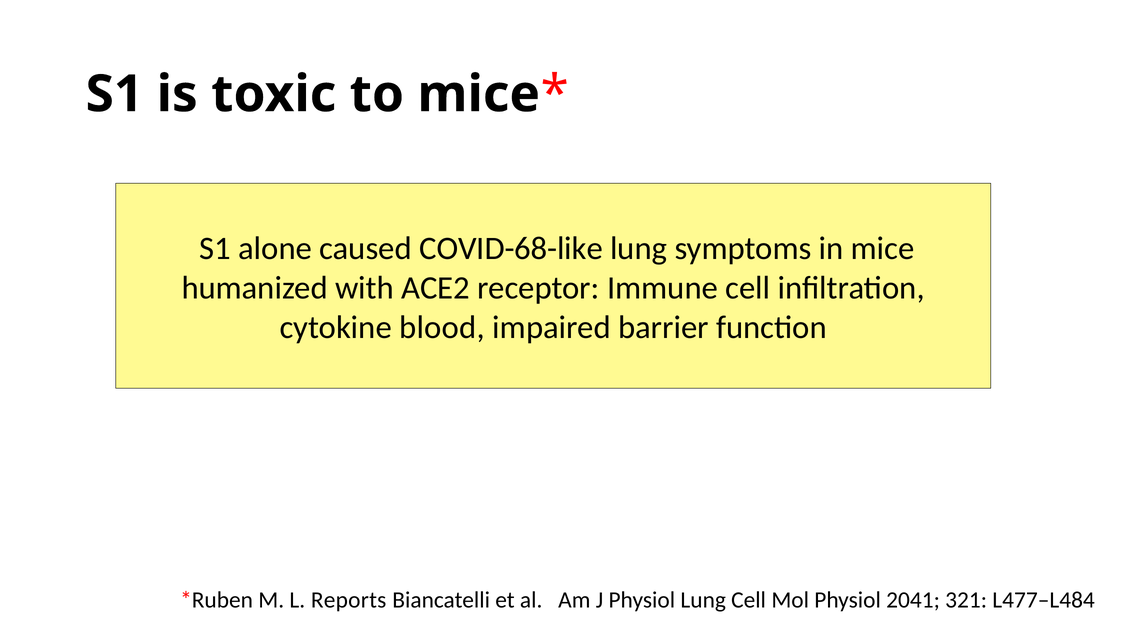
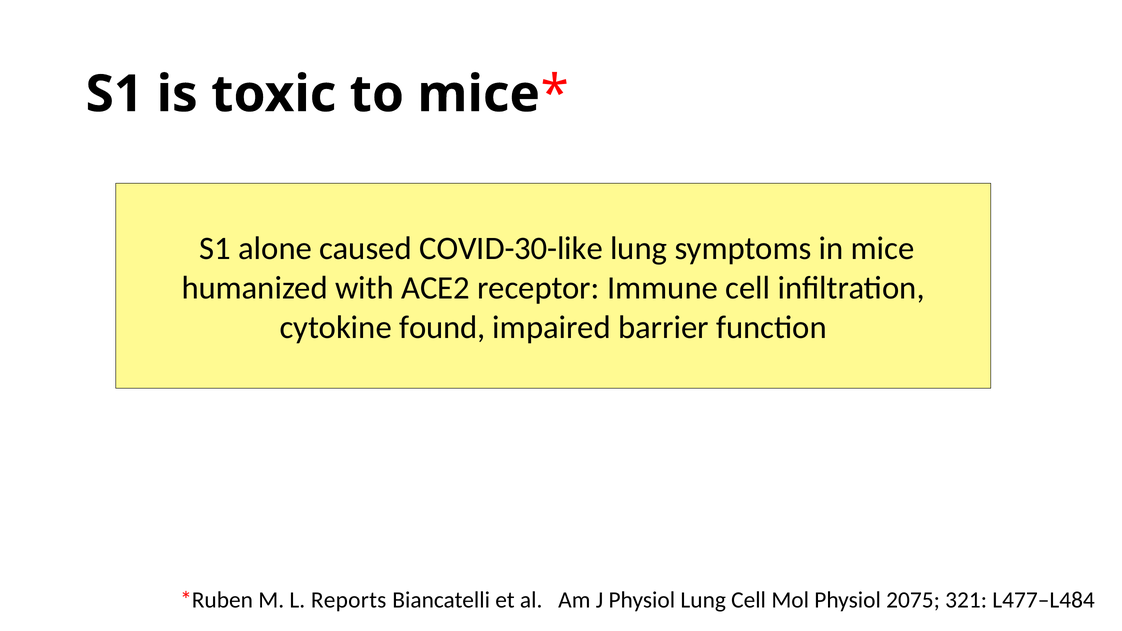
COVID-68-like: COVID-68-like -> COVID-30-like (511, 249)
blood: blood -> found (442, 327)
2041: 2041 -> 2075 (913, 600)
